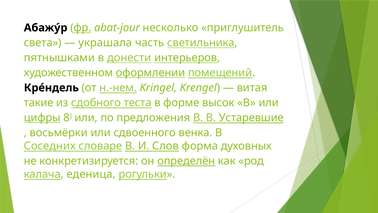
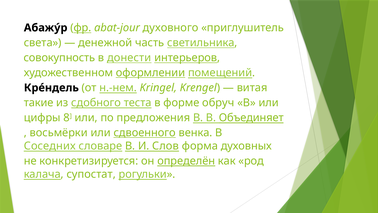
несколько: несколько -> духовного (171, 28)
украшала: украшала -> денежной (105, 43)
пятнышками: пятнышками -> совокупность (59, 58)
высок: высок -> обруч (218, 103)
цифры underline: present -> none (42, 118)
Устаревшие: Устаревшие -> Объединяет (251, 118)
сдвоенного underline: none -> present (145, 133)
еденица: еденица -> супостат (91, 174)
